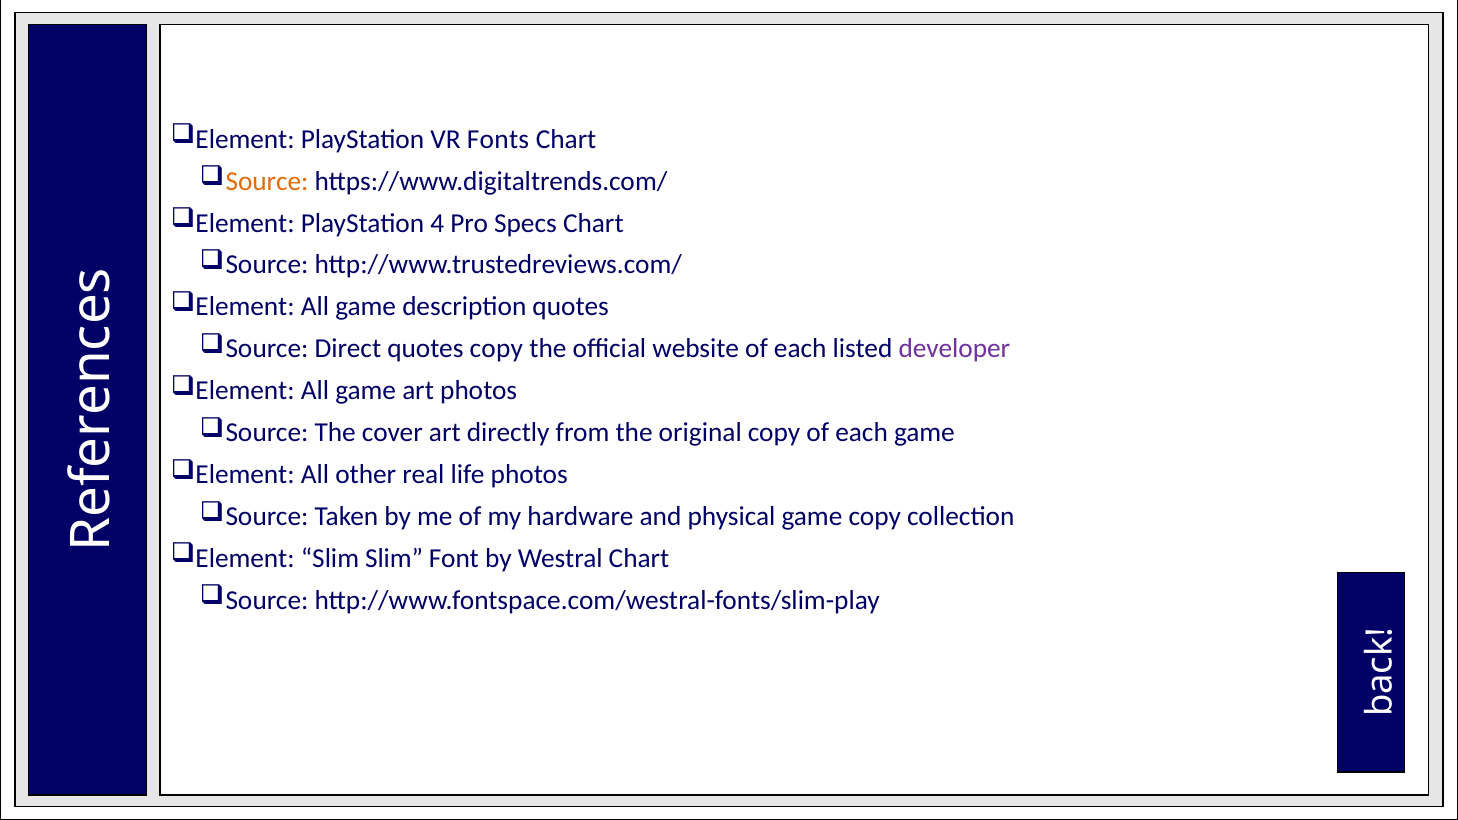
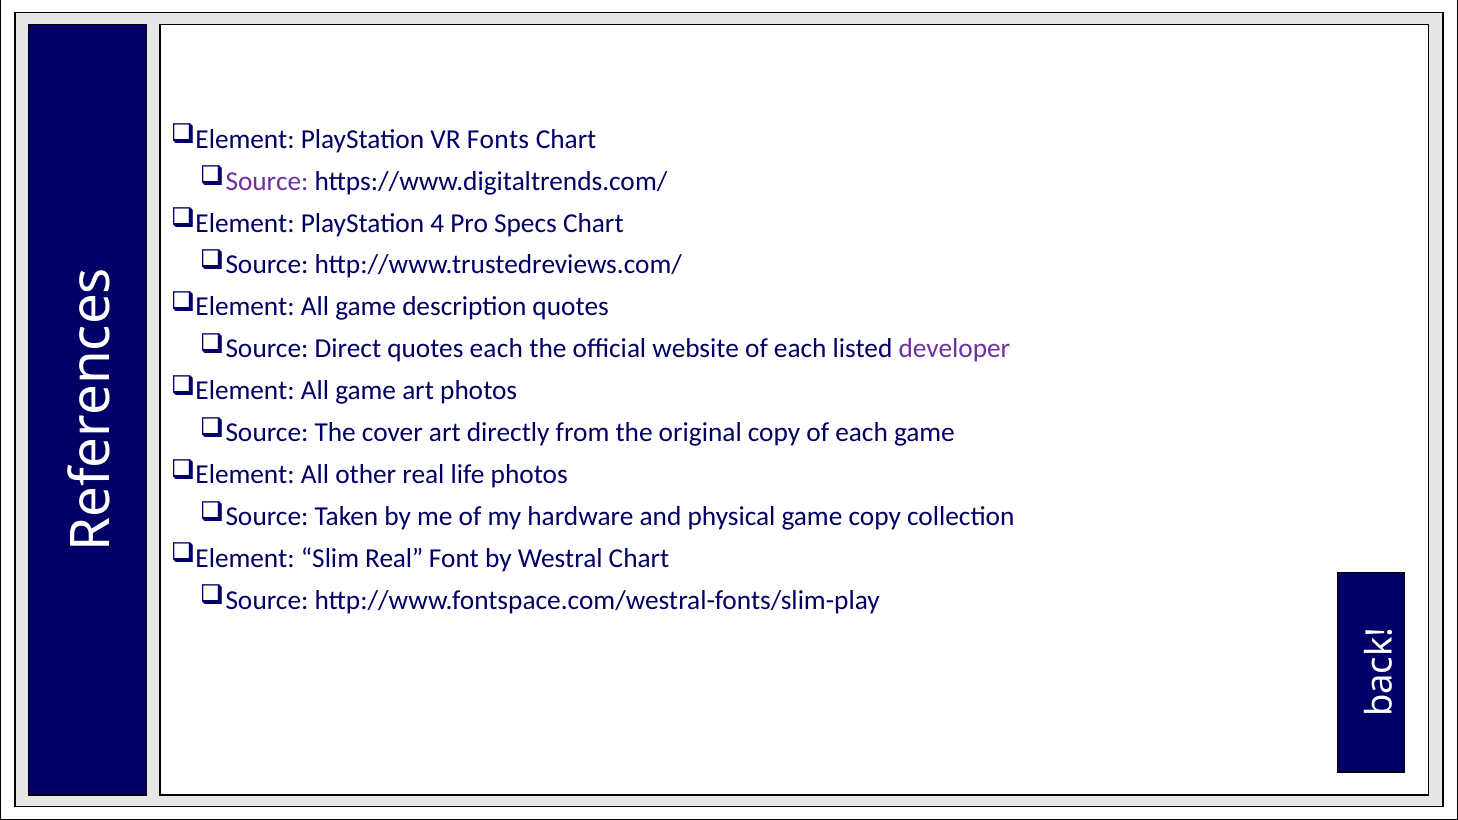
Source colour: orange -> purple (267, 181)
quotes copy: copy -> each (496, 349)
Slim Slim: Slim -> Real (394, 559)
